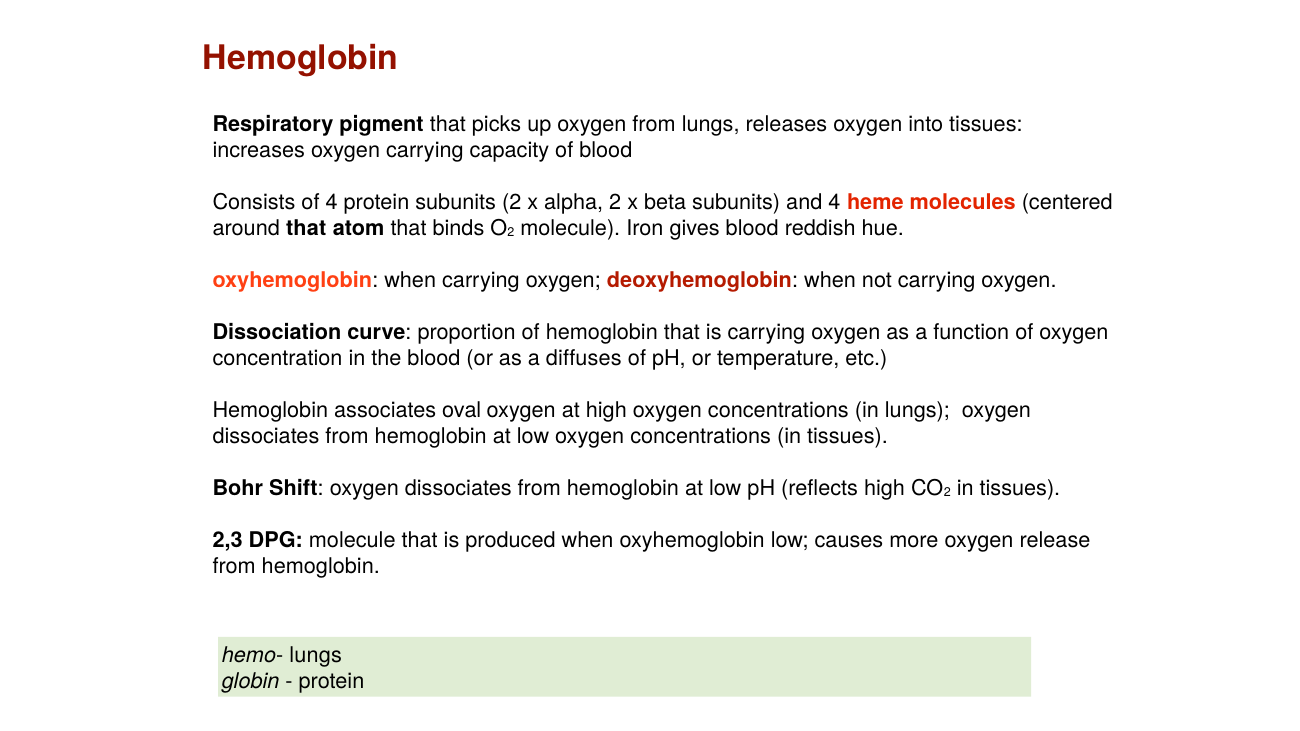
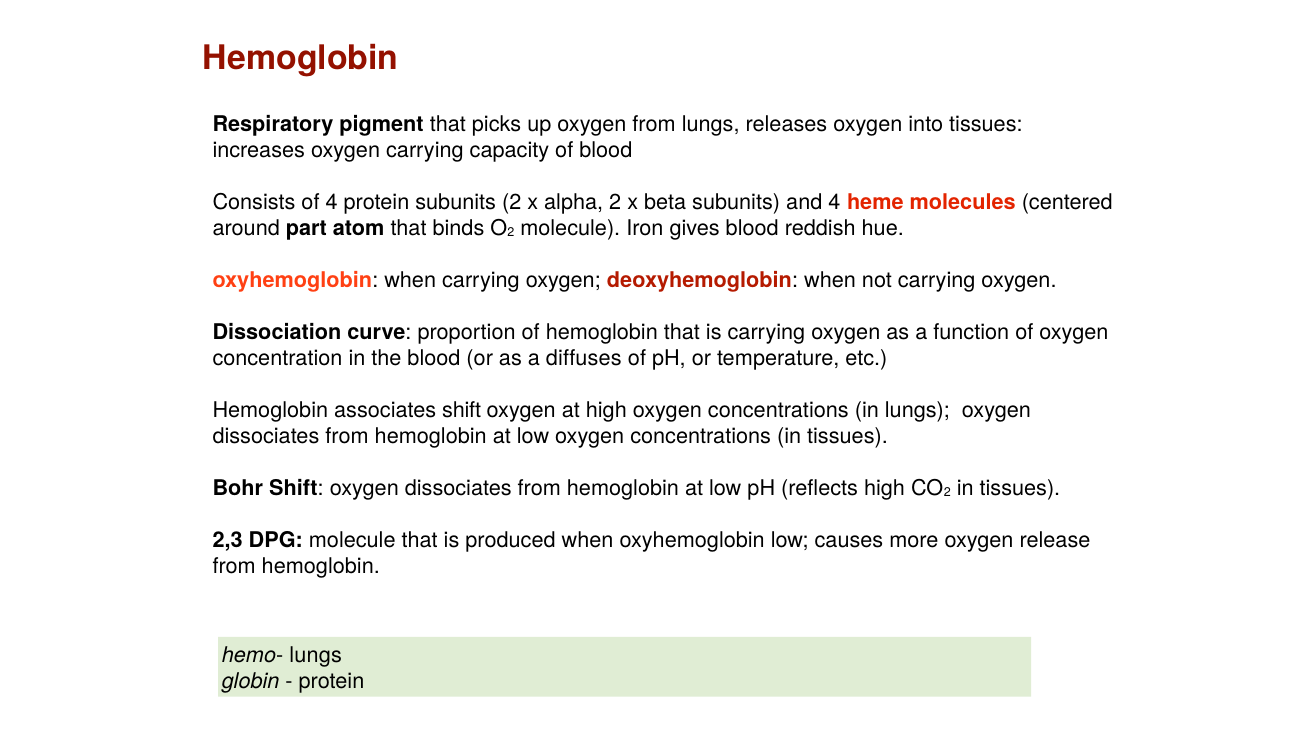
around that: that -> part (306, 228)
associates oval: oval -> shift (462, 410)
